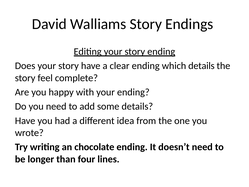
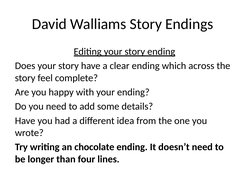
which details: details -> across (201, 66)
